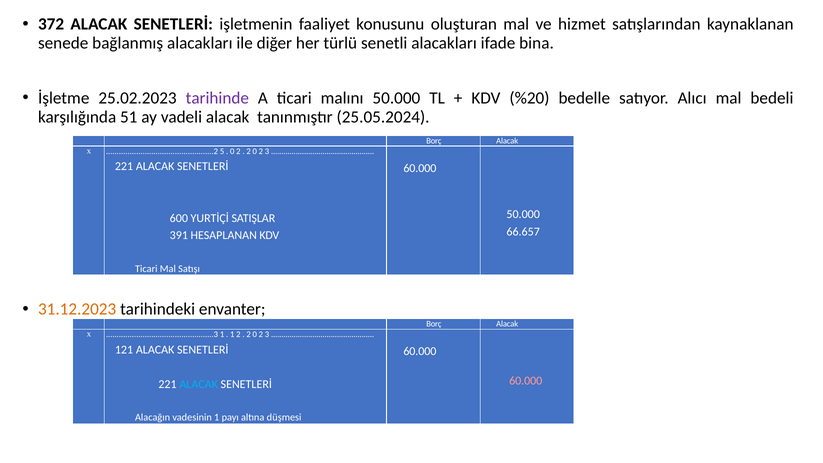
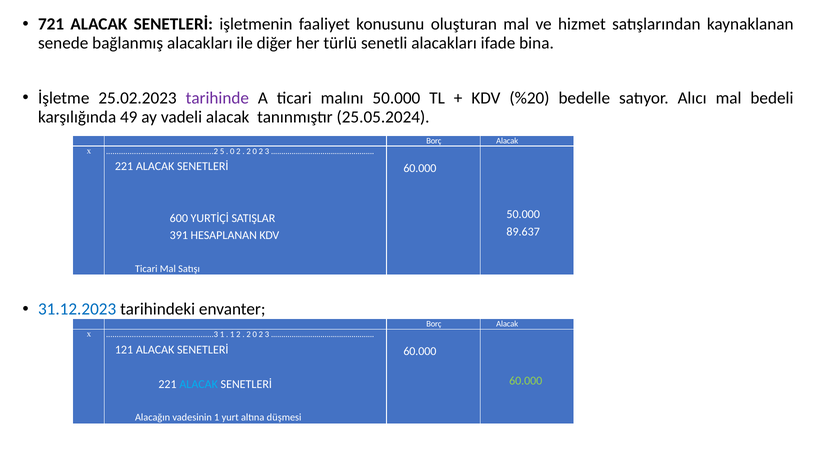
372: 372 -> 721 (51, 24)
51: 51 -> 49 (129, 117)
66.657: 66.657 -> 89.637 (523, 232)
31.12.2023 colour: orange -> blue (77, 309)
60.000 colour: pink -> light green (526, 381)
payı: payı -> yurt (230, 417)
